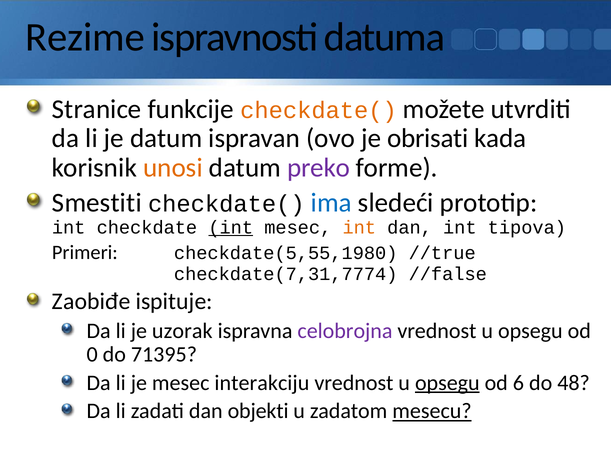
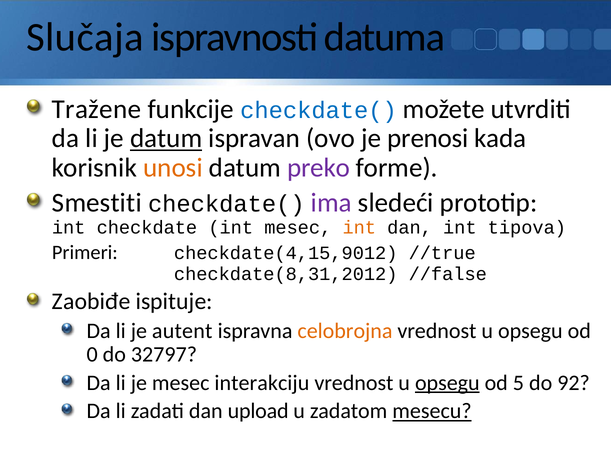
Rezime: Rezime -> Slučaja (85, 37)
Stranice: Stranice -> Tražene (97, 109)
checkdate( colour: orange -> blue (319, 110)
datum underline: none -> present (166, 138)
obrisati: obrisati -> prenosi (428, 138)
ima colour: blue -> purple (331, 202)
int underline: present -> none (231, 227)
checkdate(5,55,1980: checkdate(5,55,1980 -> checkdate(4,15,9012 (286, 253)
checkdate(7,31,7774: checkdate(7,31,7774 -> checkdate(8,31,2012 (286, 273)
uzorak: uzorak -> autent (182, 330)
celobrojna colour: purple -> orange (345, 330)
71395: 71395 -> 32797 (164, 354)
6: 6 -> 5 (518, 382)
48: 48 -> 92 (574, 382)
objekti: objekti -> upload (258, 410)
